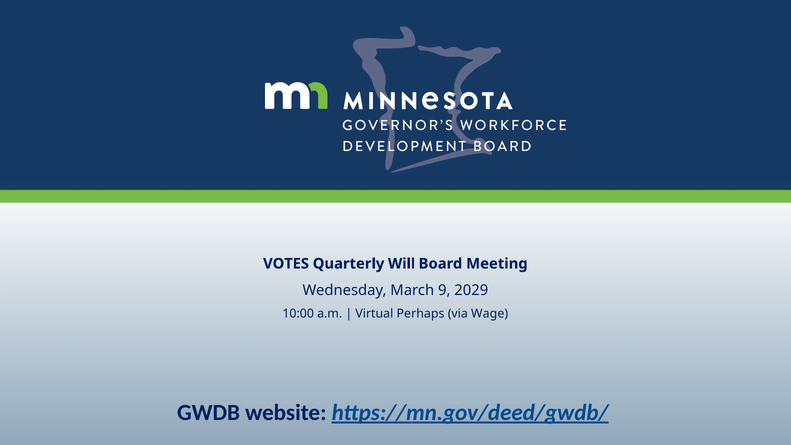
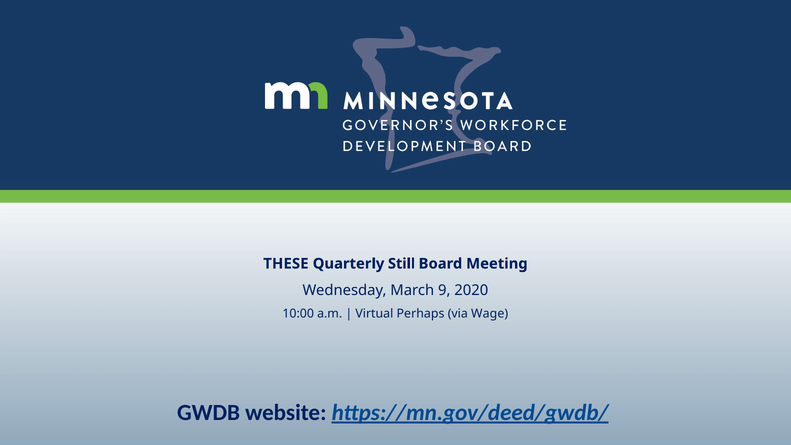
VOTES: VOTES -> THESE (286, 264)
Will: Will -> Still (402, 264)
2029: 2029 -> 2020 (471, 290)
